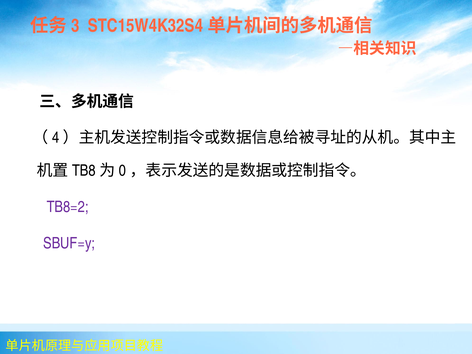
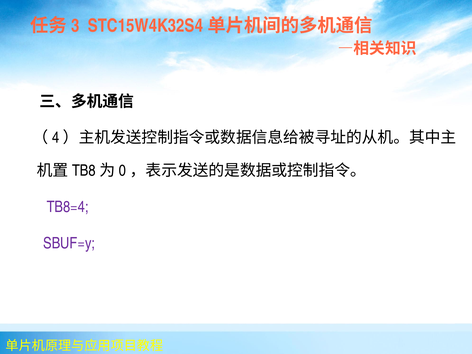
TB8=2: TB8=2 -> TB8=4 (68, 207)
